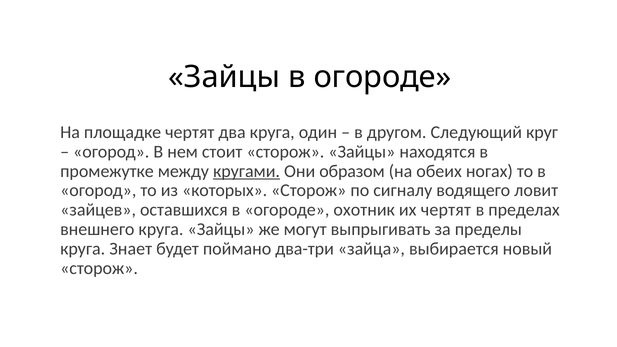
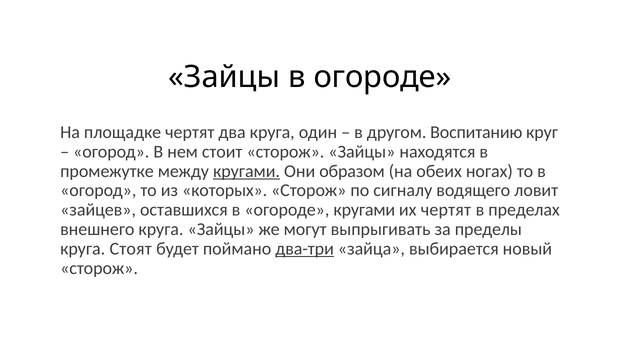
Следующий: Следующий -> Воспитанию (476, 132)
огороде охотник: охотник -> кругами (364, 210)
Знает: Знает -> Стоят (131, 249)
два-три underline: none -> present (305, 249)
